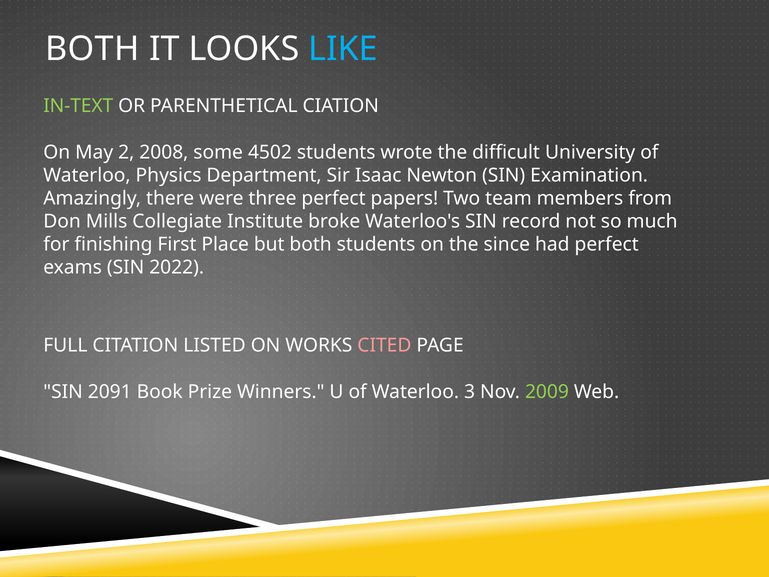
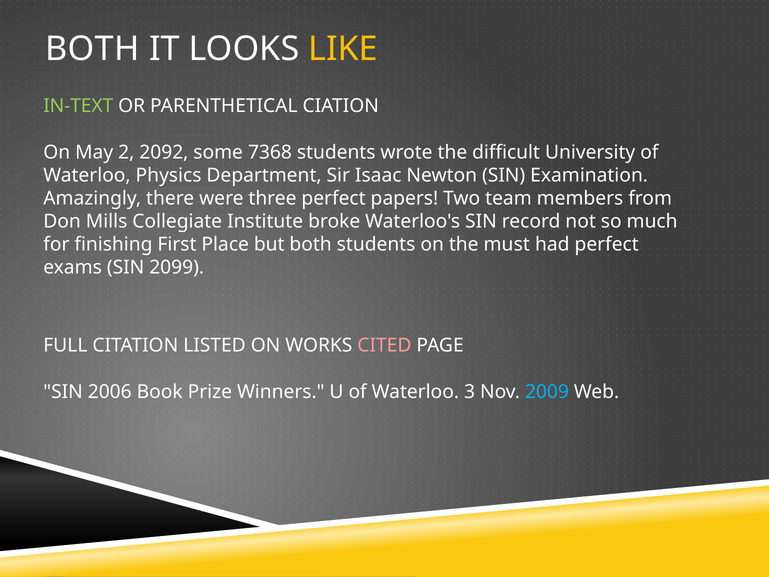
LIKE colour: light blue -> yellow (343, 49)
2008: 2008 -> 2092 (164, 152)
4502: 4502 -> 7368 (270, 152)
since: since -> must (507, 244)
2022: 2022 -> 2099 (177, 268)
2091: 2091 -> 2006 (110, 392)
2009 colour: light green -> light blue (547, 392)
